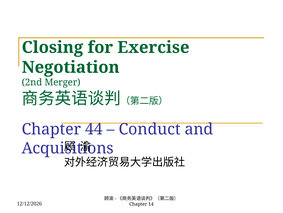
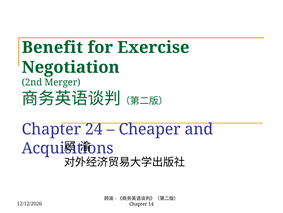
Closing: Closing -> Benefit (52, 47)
44: 44 -> 24 (94, 129)
Conduct: Conduct -> Cheaper (150, 129)
